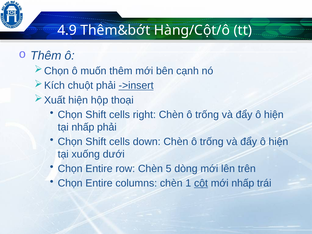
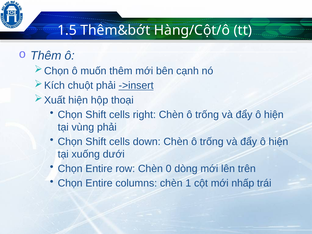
4.9: 4.9 -> 1.5 (67, 30)
tại nhấp: nhấp -> vùng (83, 127)
5: 5 -> 0 (169, 169)
cột underline: present -> none (201, 183)
